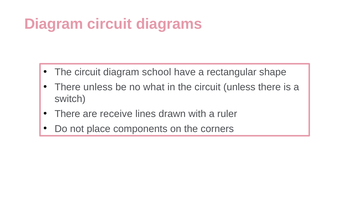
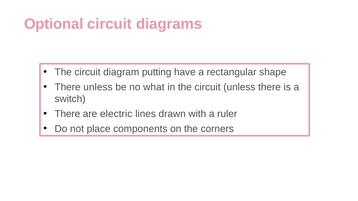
Diagram: Diagram -> Optional (54, 24)
school: school -> putting (157, 72)
receive: receive -> electric (116, 114)
